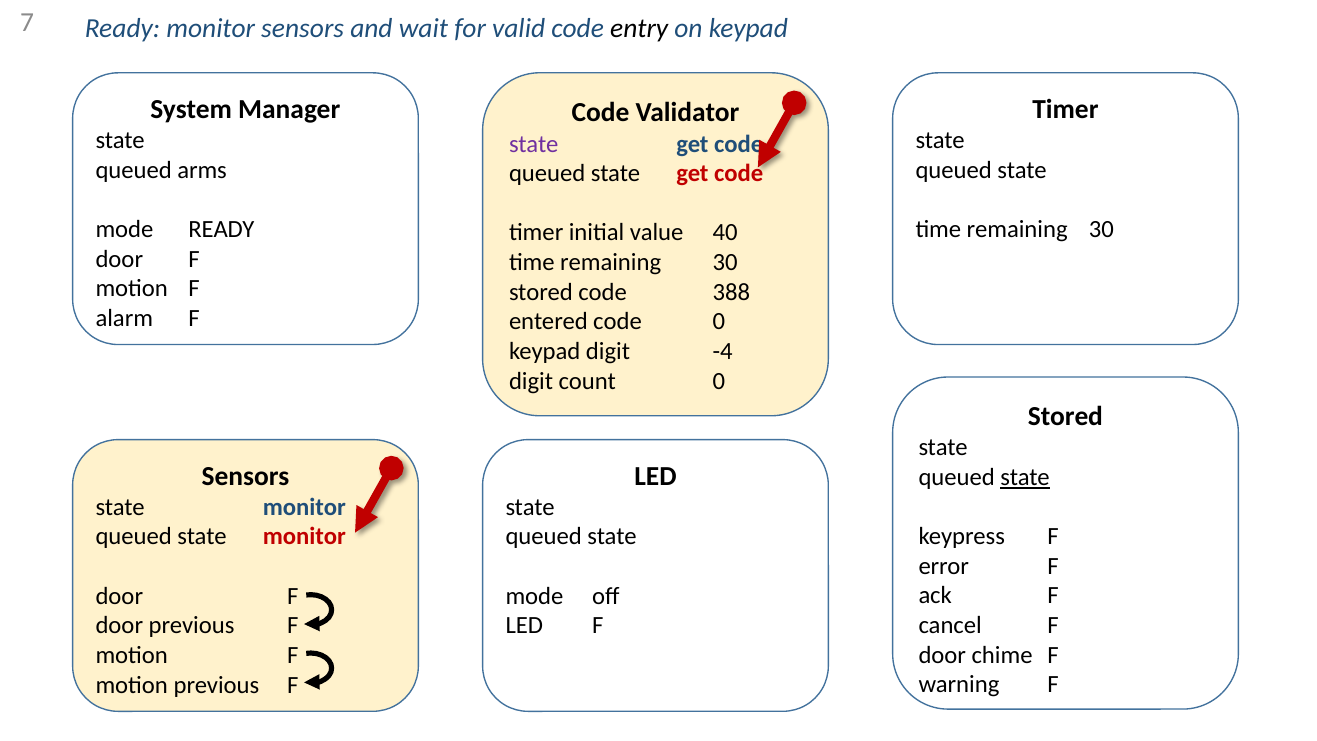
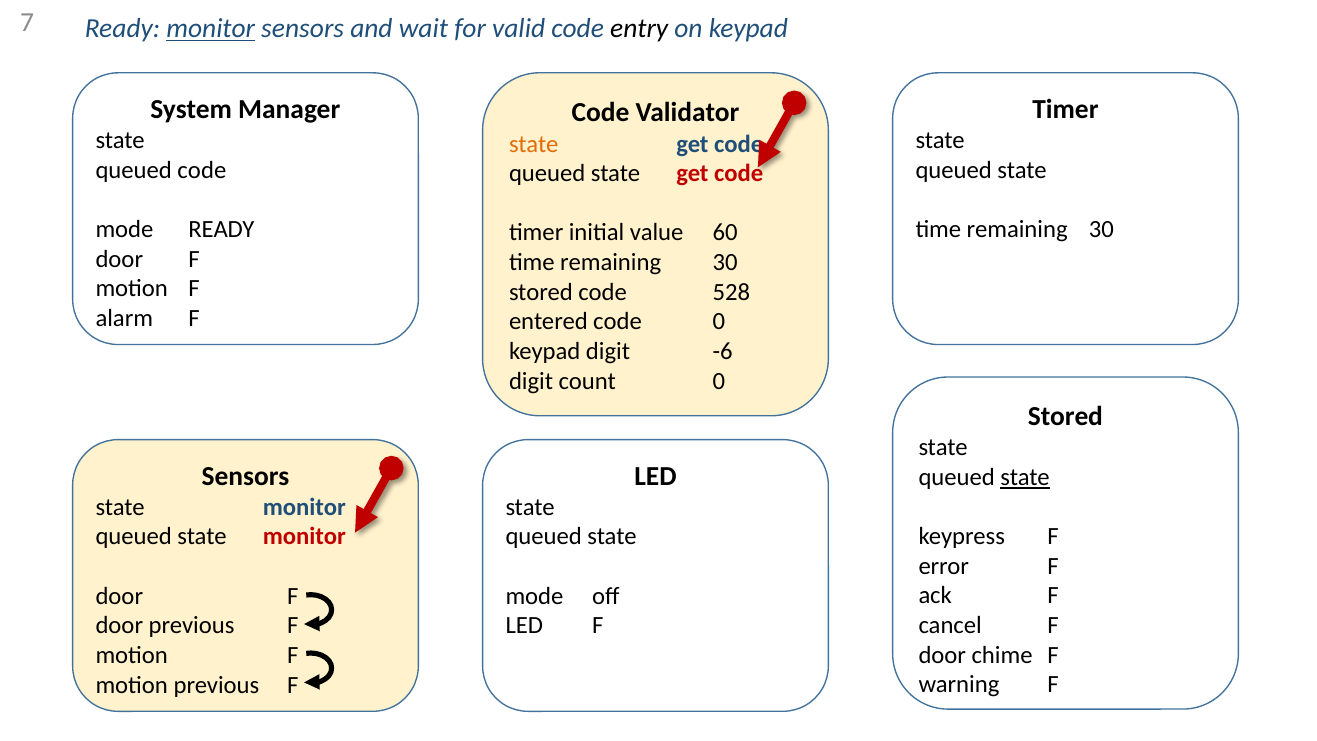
monitor underline: none -> present (211, 29)
state colour: purple -> orange (534, 144)
queued arms: arms -> code (202, 170)
40: 40 -> 60 (725, 233)
388: 388 -> 528 (731, 292)
-4: -4 -> -6 (723, 351)
